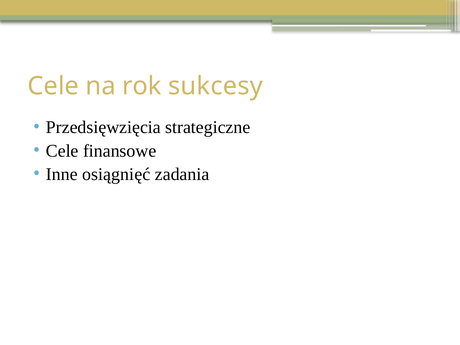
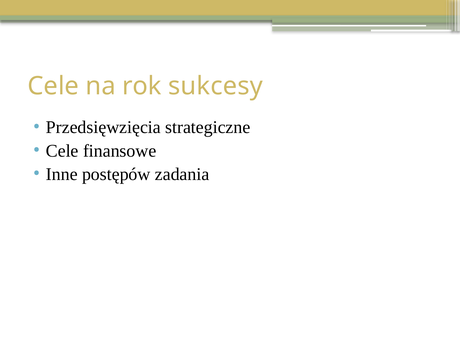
osiągnięć: osiągnięć -> postępów (116, 174)
